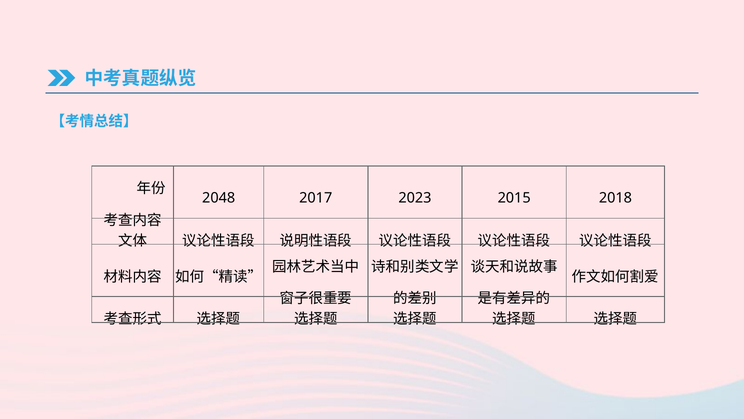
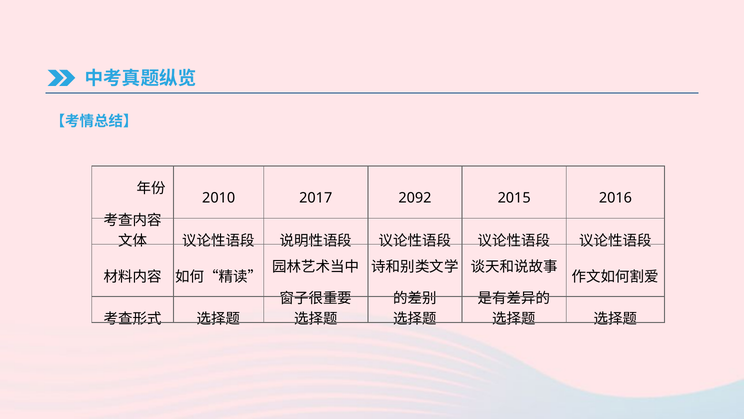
2048: 2048 -> 2010 (219, 198)
2023: 2023 -> 2092 (415, 198)
2018: 2018 -> 2016 (615, 198)
